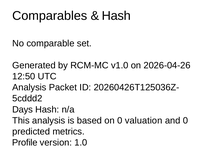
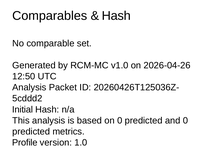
Days: Days -> Initial (23, 109)
on 0 valuation: valuation -> predicted (144, 120)
